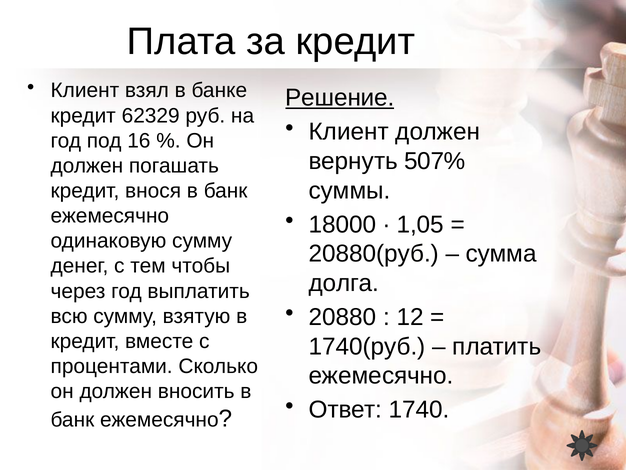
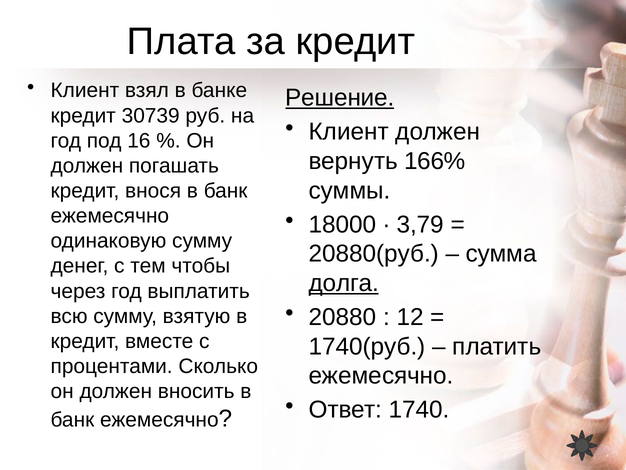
62329: 62329 -> 30739 (151, 116)
507%: 507% -> 166% (435, 161)
1,05: 1,05 -> 3,79 (420, 224)
долга underline: none -> present (344, 283)
